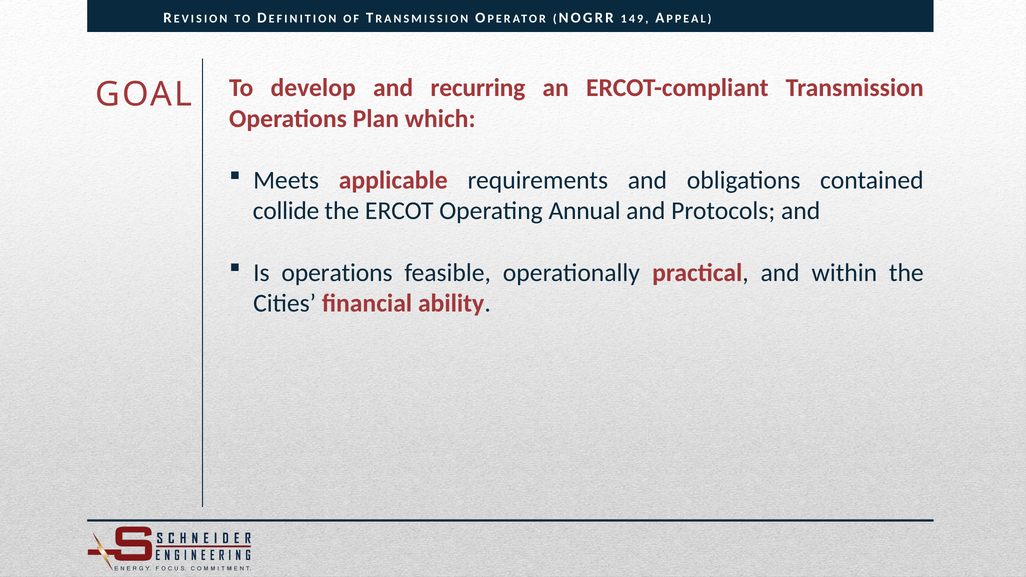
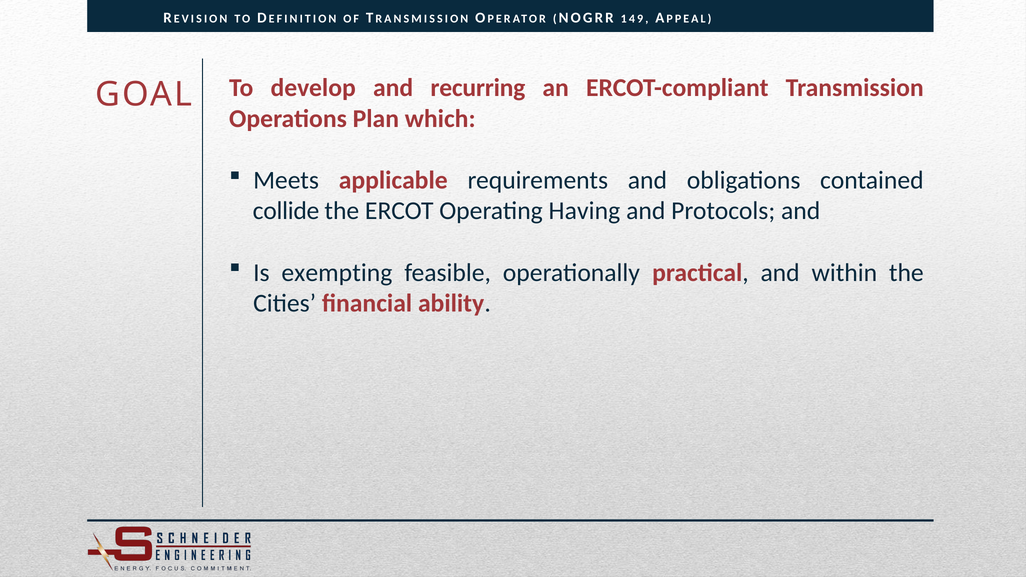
Annual: Annual -> Having (584, 211)
Is operations: operations -> exempting (337, 273)
